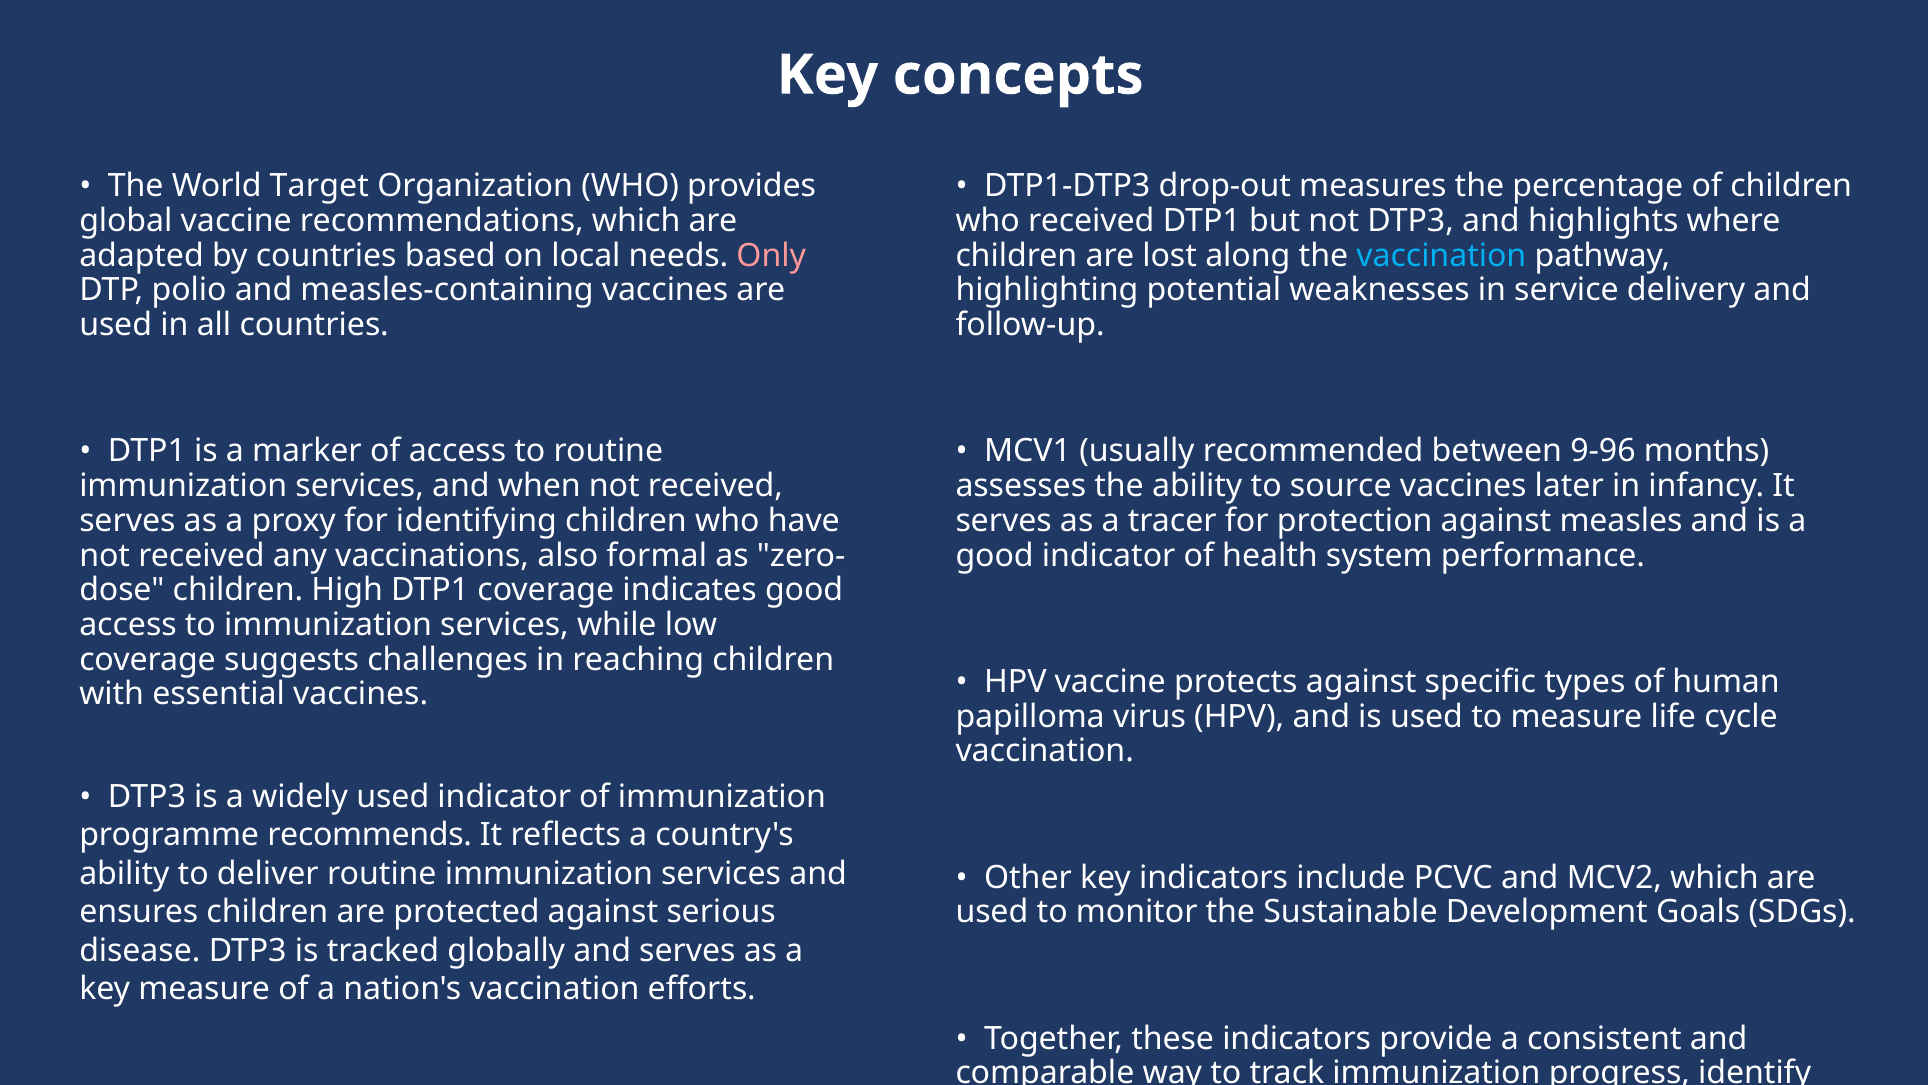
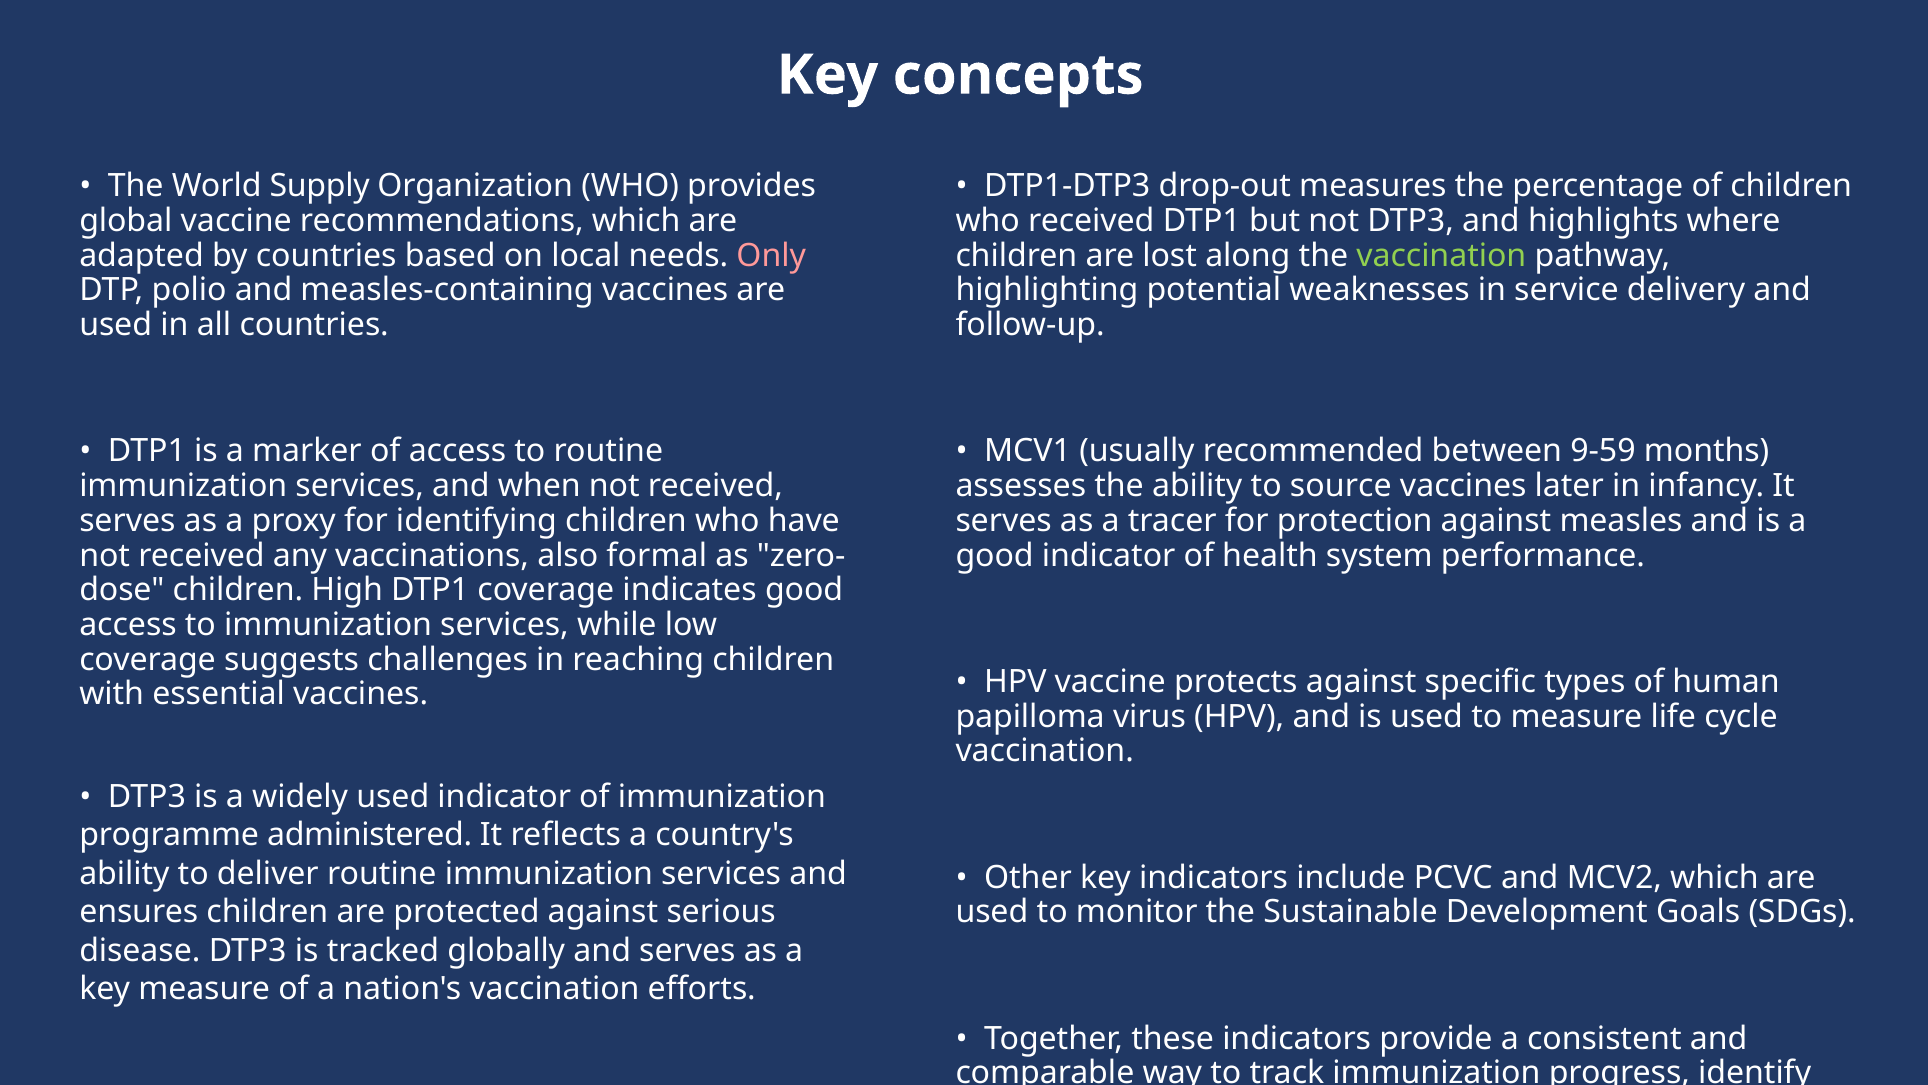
Target: Target -> Supply (320, 186)
vaccination colour: light blue -> light green (1441, 256)
9-96: 9-96 -> 9-59 (1603, 451)
recommends: recommends -> administered (370, 835)
